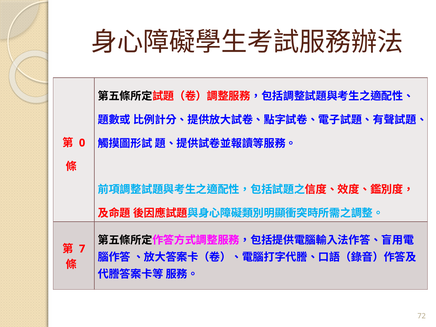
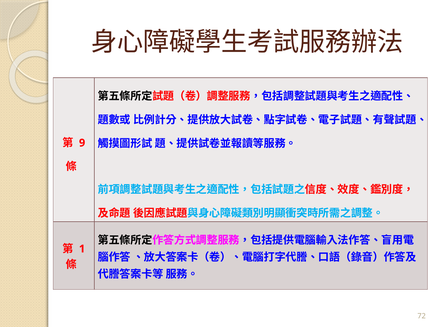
0: 0 -> 9 (82, 143)
7: 7 -> 1 (82, 249)
